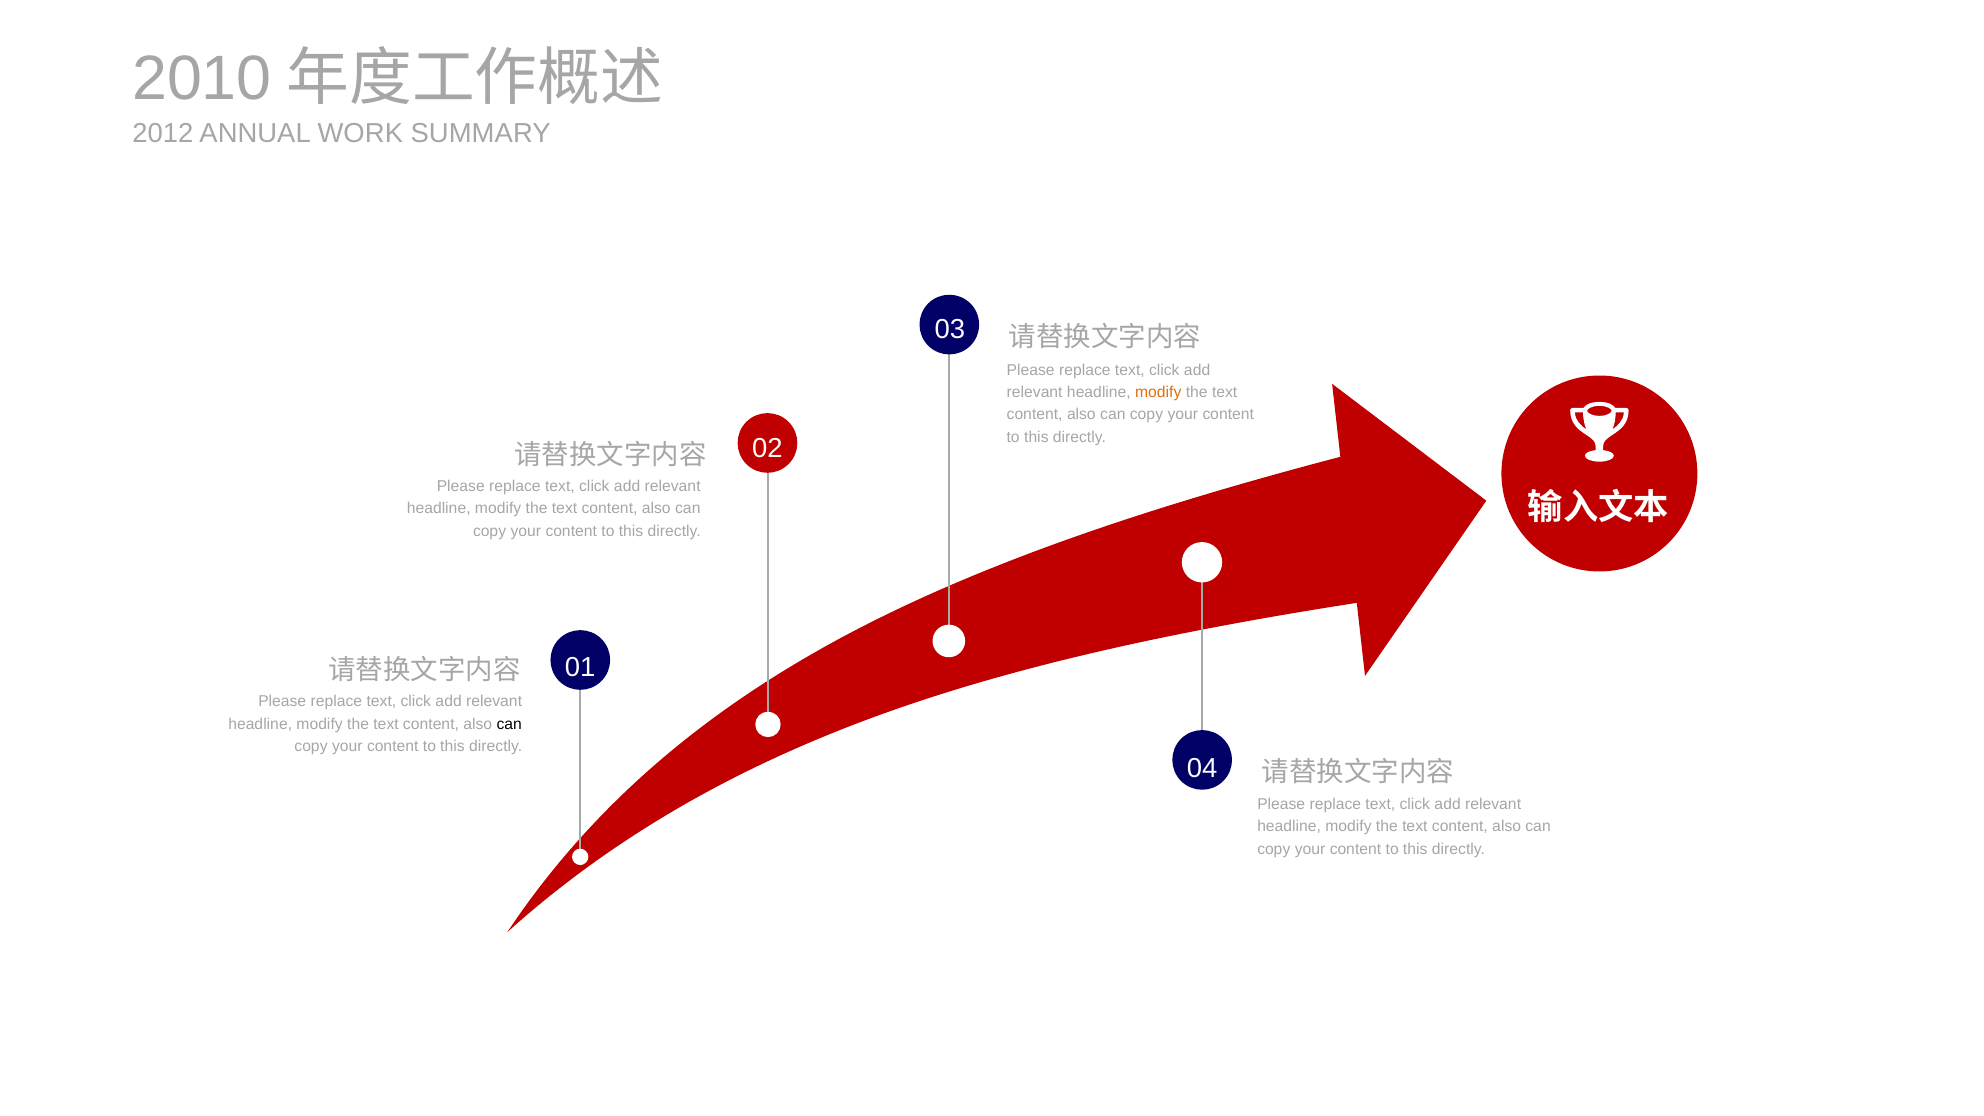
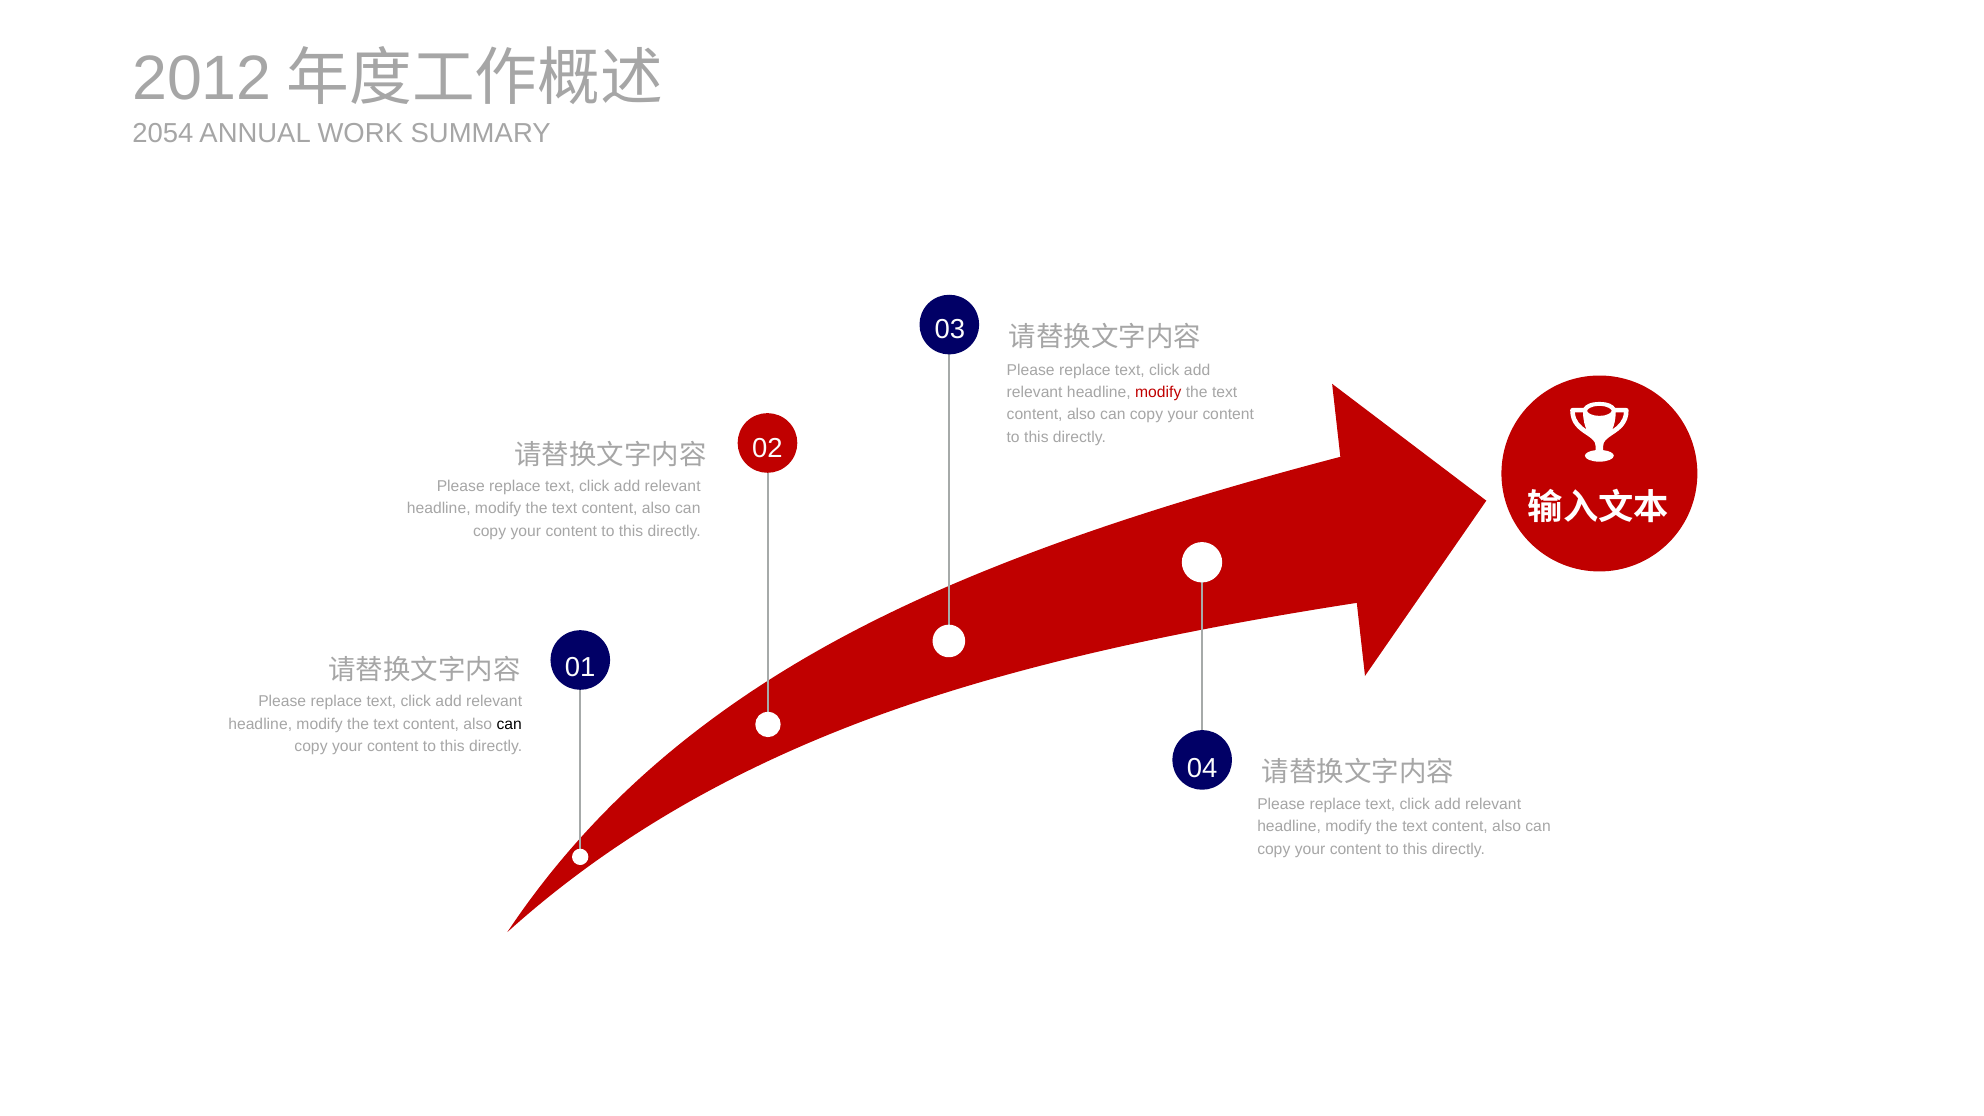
2010: 2010 -> 2012 (202, 78)
2012: 2012 -> 2054 (163, 133)
modify colour: orange -> red (1158, 392)
